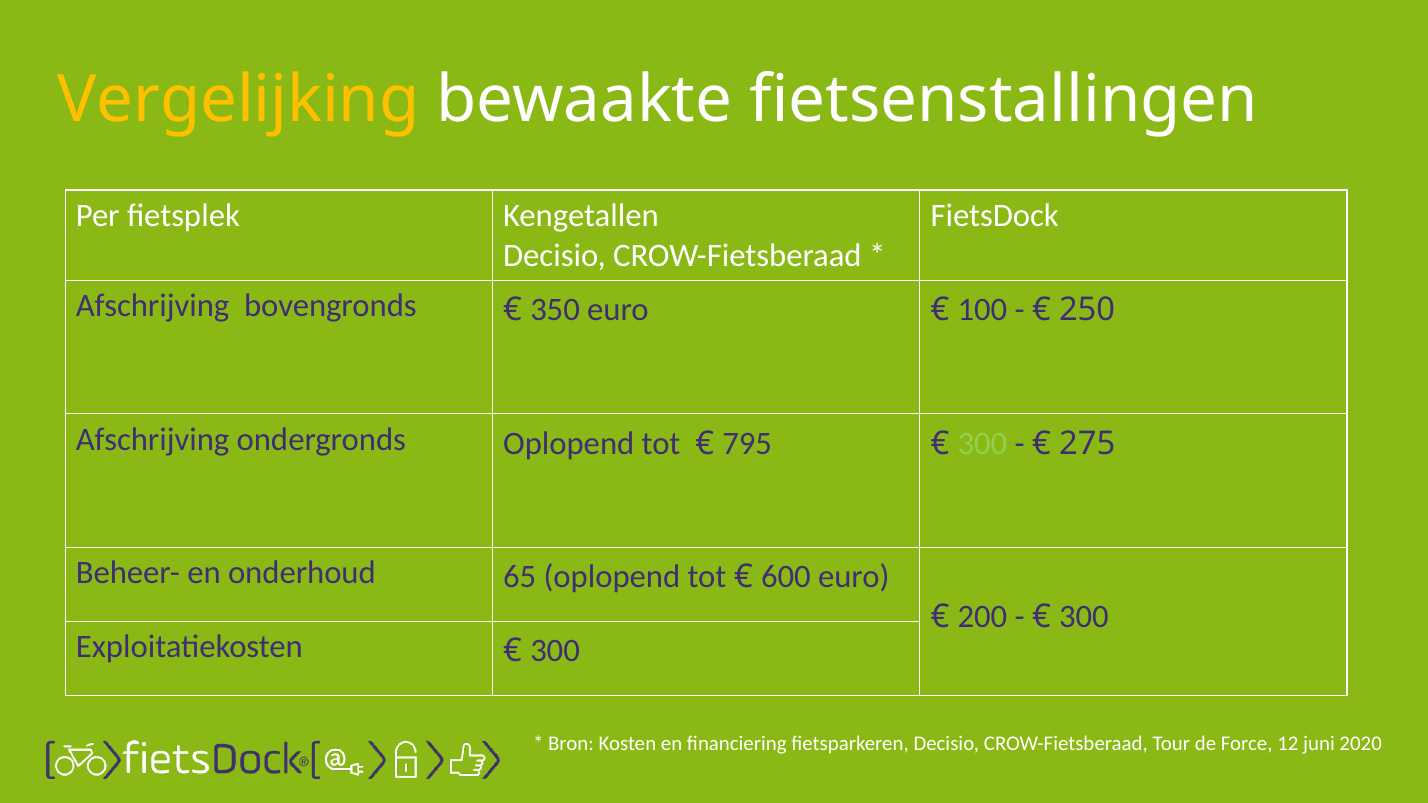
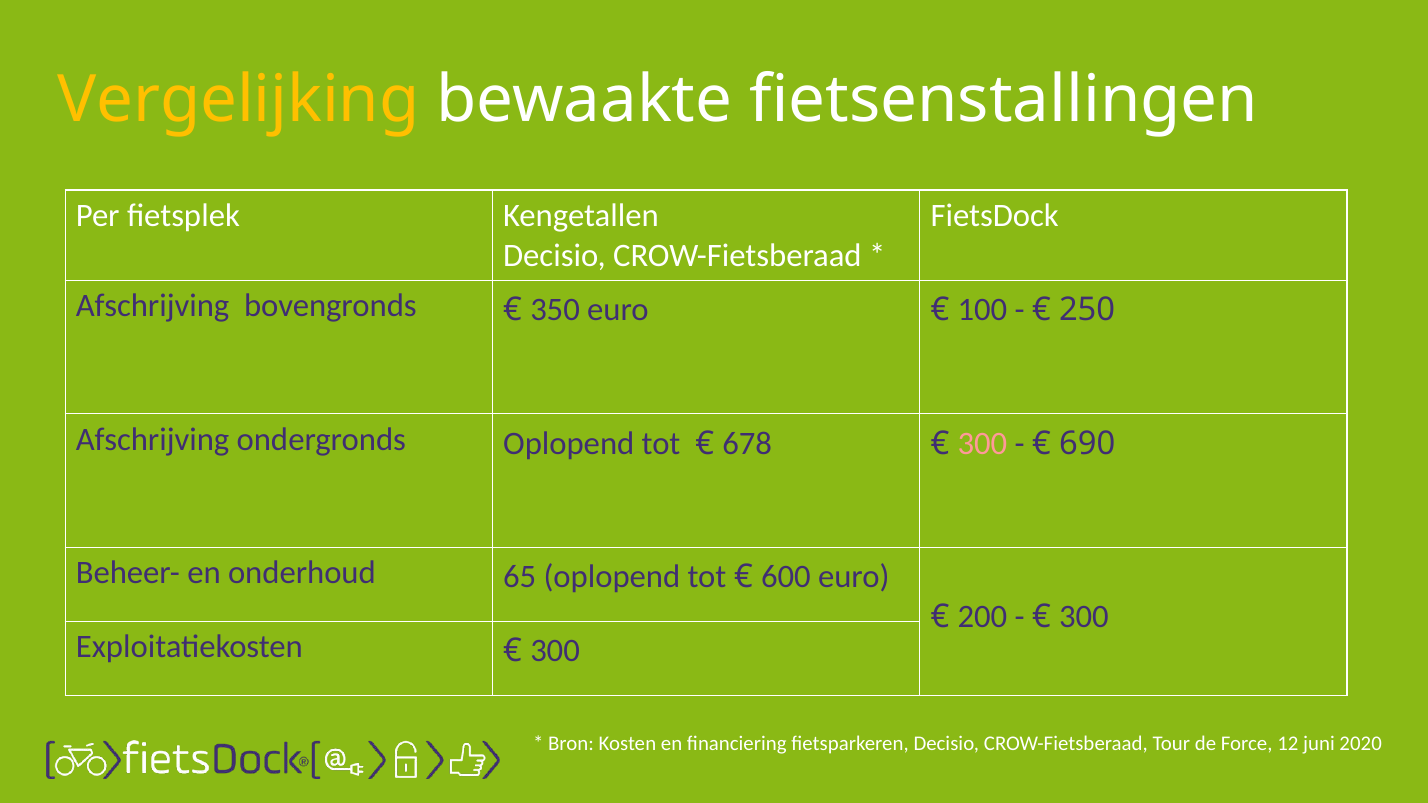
795: 795 -> 678 (747, 443)
300 colour: light green -> pink (982, 443)
275: 275 -> 690 (1087, 443)
